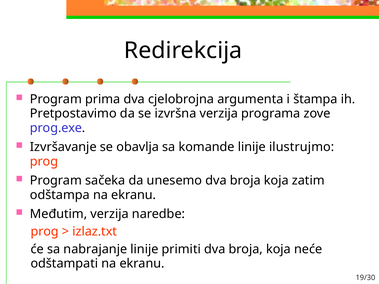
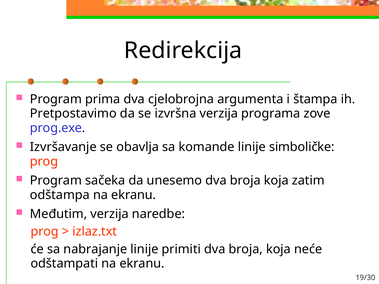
ilustrujmo: ilustrujmo -> simboličke (302, 147)
